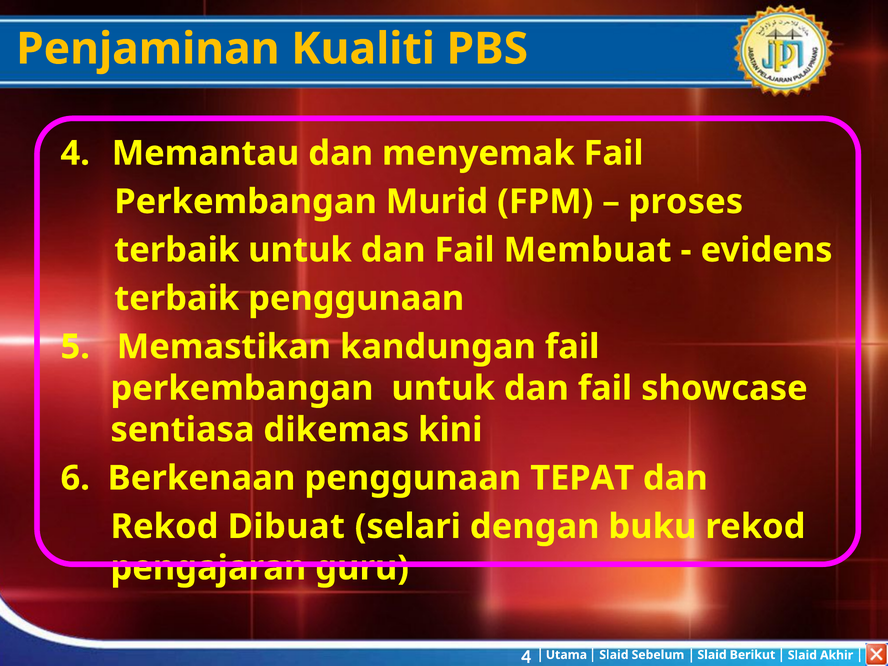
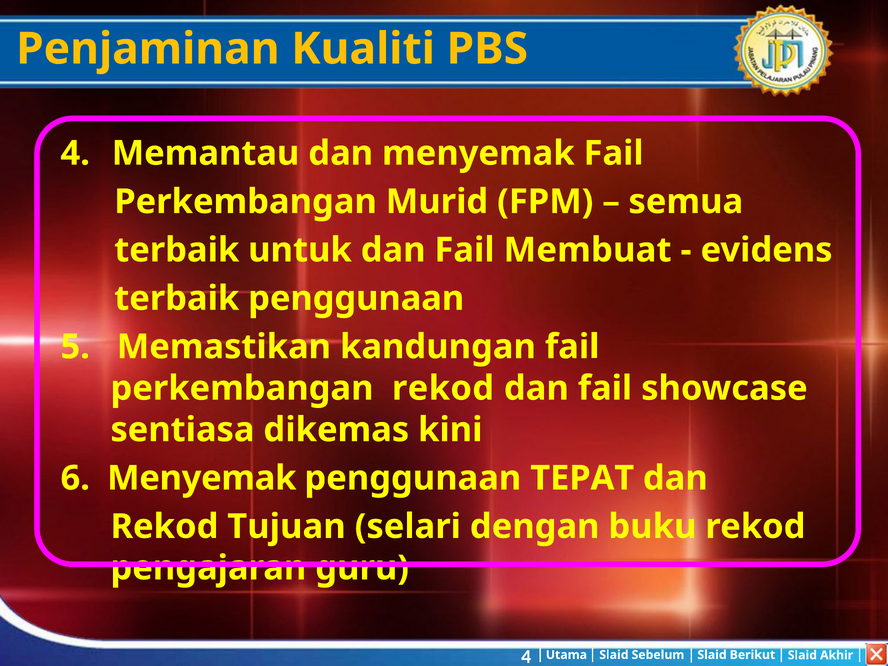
proses: proses -> semua (686, 202)
perkembangan untuk: untuk -> rekod (443, 388)
6 Berkenaan: Berkenaan -> Menyemak (202, 478)
Dibuat: Dibuat -> Tujuan (286, 527)
